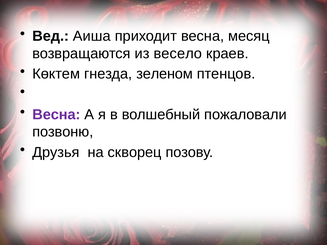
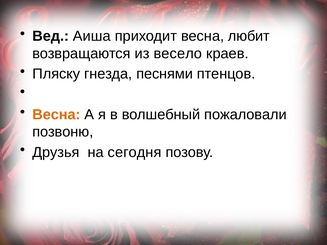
месяц: месяц -> любит (249, 36)
Көктем: Көктем -> Пляску (56, 74)
зеленом: зеленом -> песнями (165, 74)
Весна colour: purple -> orange (56, 115)
скворец: скворец -> сегодня (135, 152)
